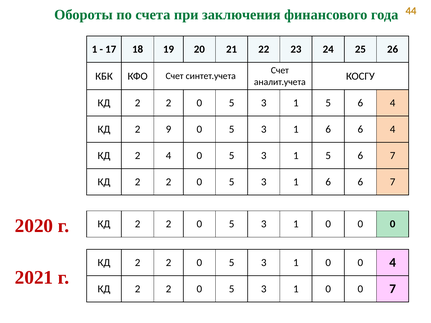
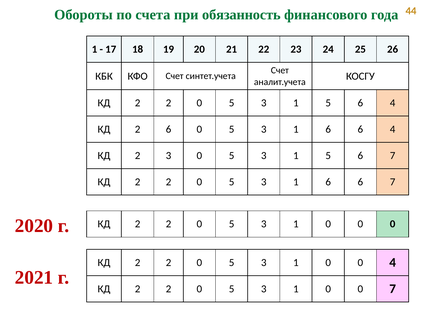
заключения: заключения -> обязанность (241, 15)
2 9: 9 -> 6 (169, 129)
2 4: 4 -> 3 (169, 156)
